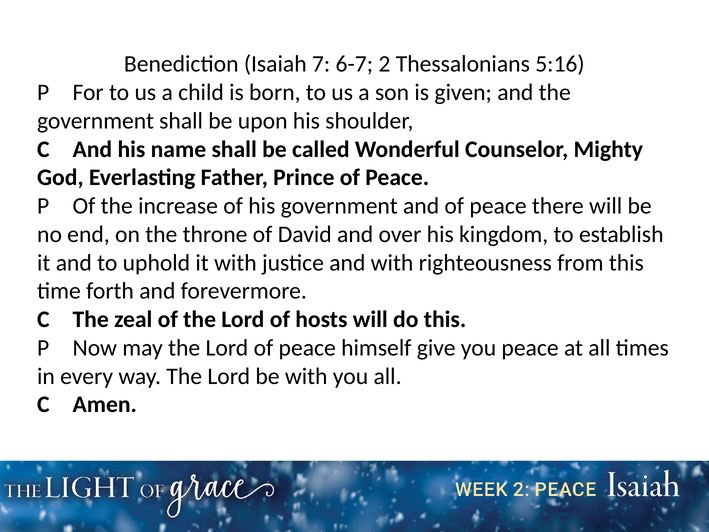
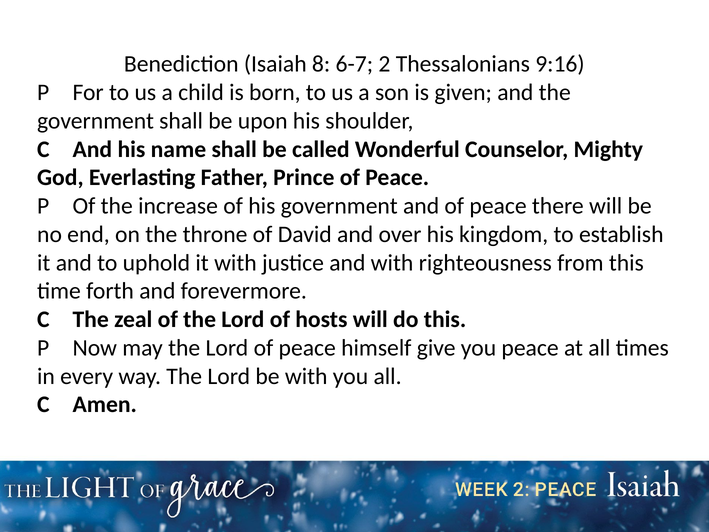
7: 7 -> 8 (321, 64)
5:16: 5:16 -> 9:16 (560, 64)
